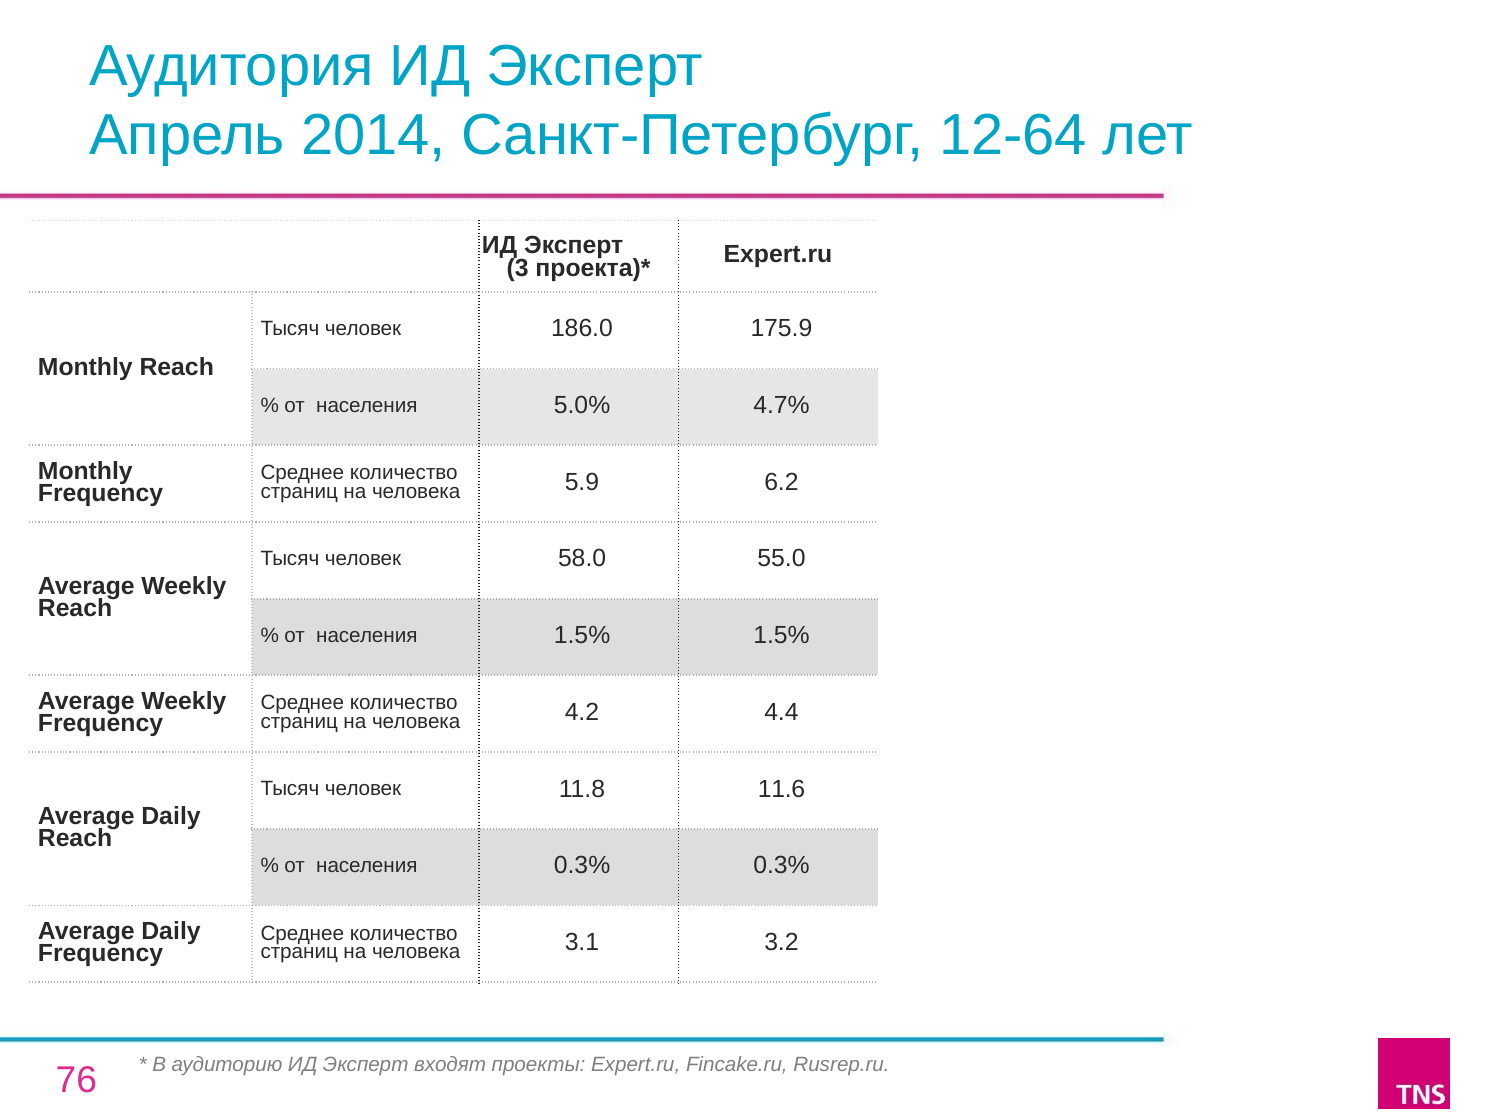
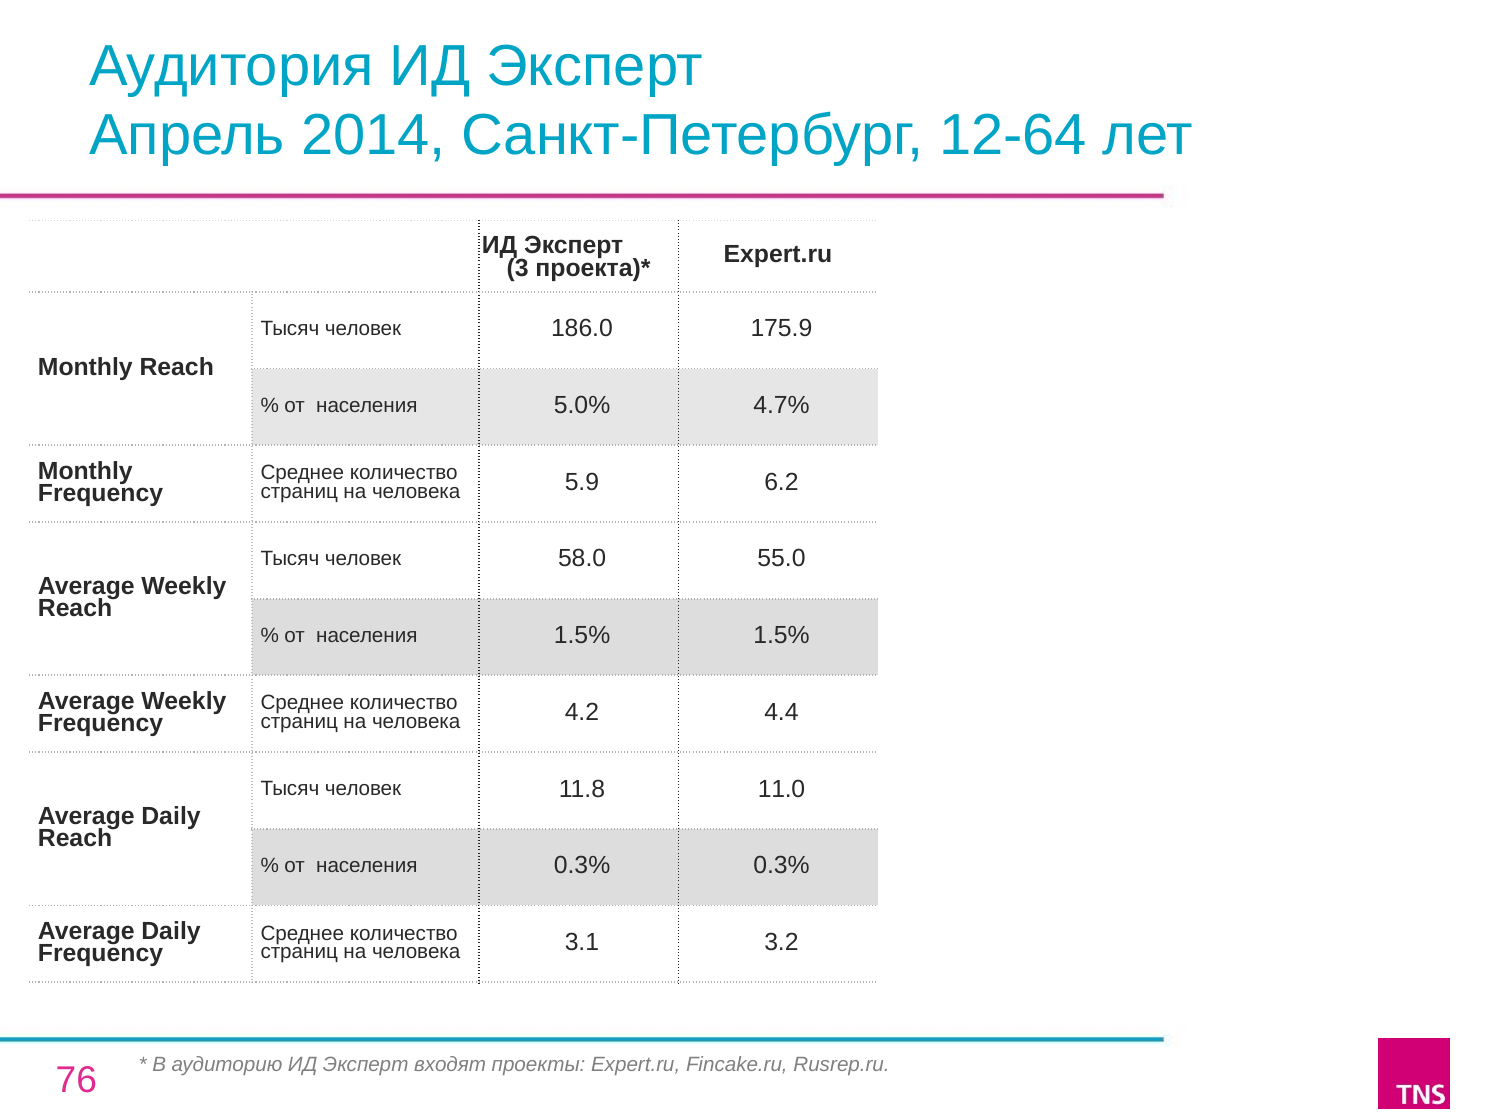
11.6: 11.6 -> 11.0 (782, 789)
